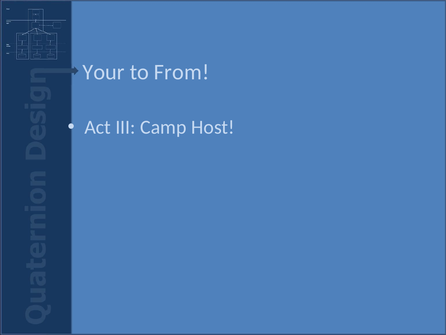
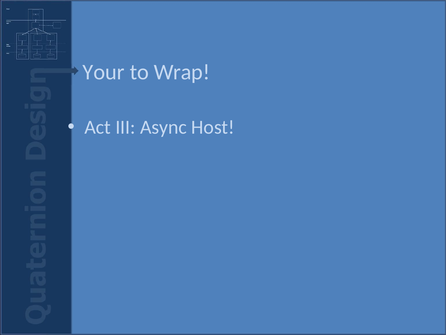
From: From -> Wrap (182, 72)
Camp: Camp -> Async (163, 127)
